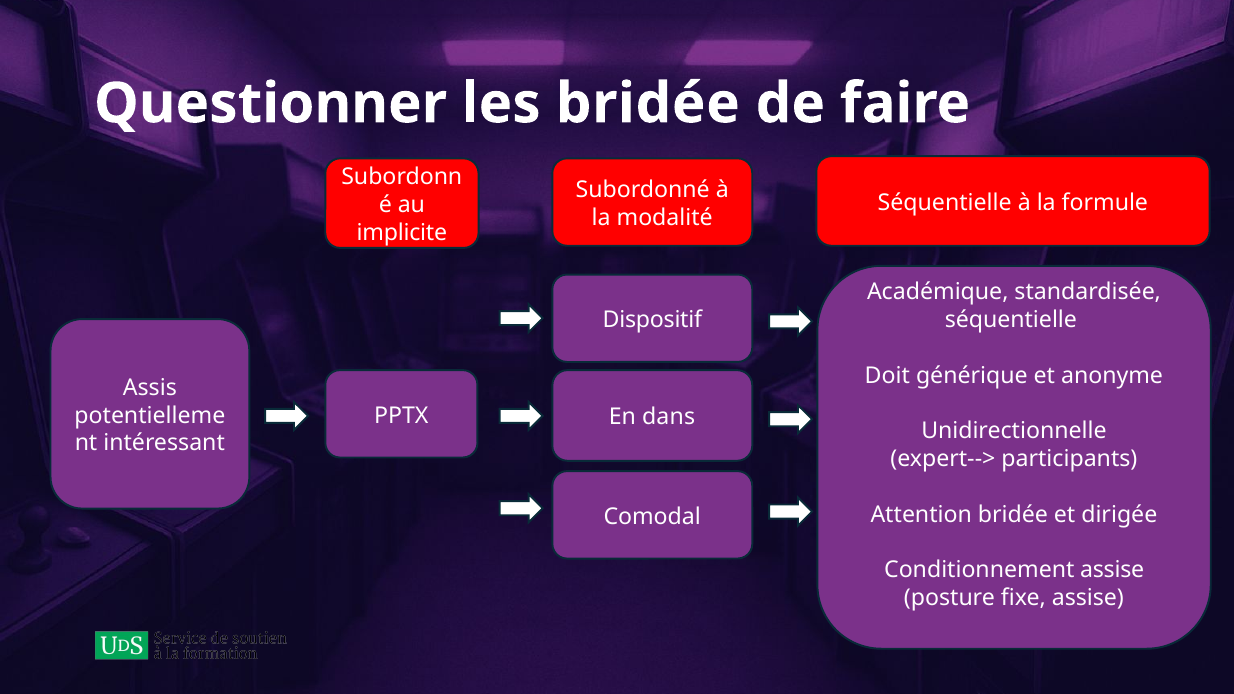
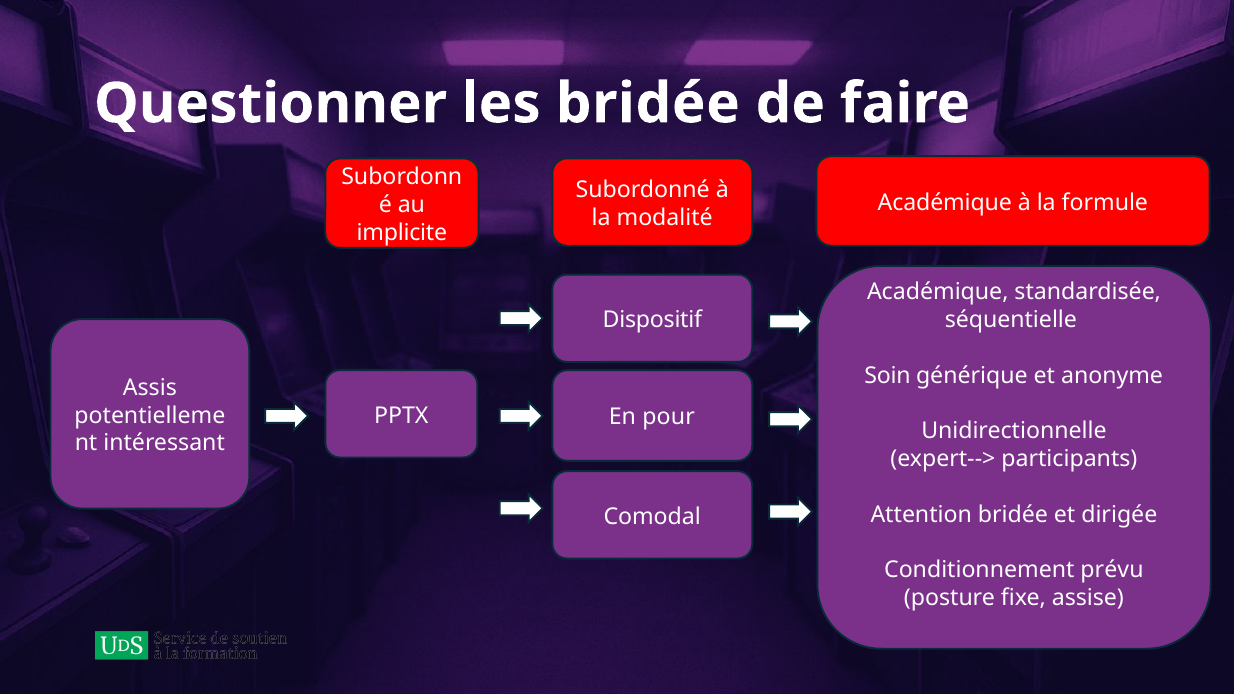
Séquentielle: Séquentielle -> Académique (945, 203)
Doit: Doit -> Soin (887, 376)
dans: dans -> pour (669, 417)
Conditionnement assise: assise -> prévu (1112, 570)
